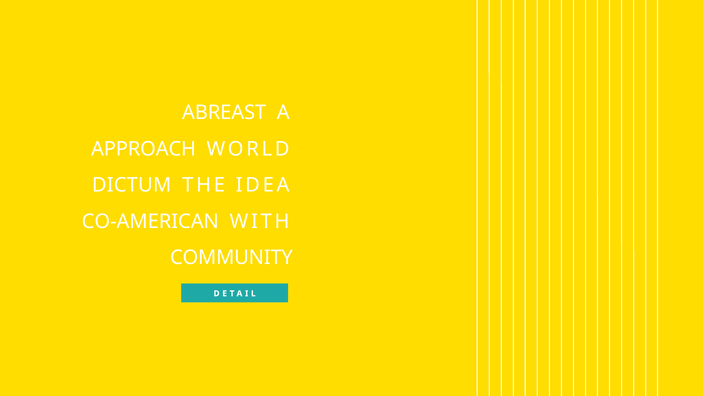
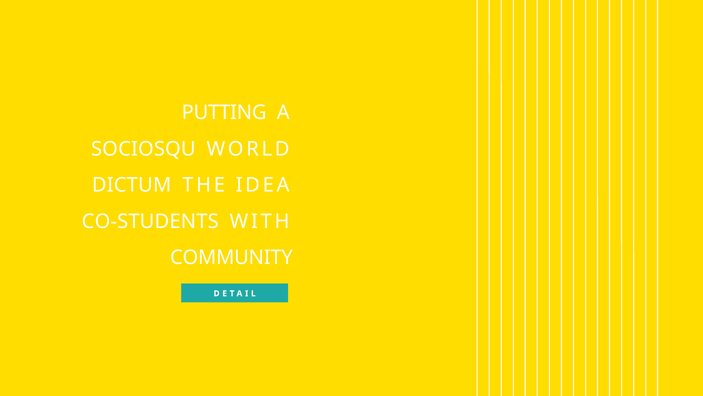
ABREAST: ABREAST -> PUTTING (224, 112)
APPROACH: APPROACH -> SOCIOSQU (143, 149)
CO-AMERICAN: CO-AMERICAN -> CO-STUDENTS (150, 221)
